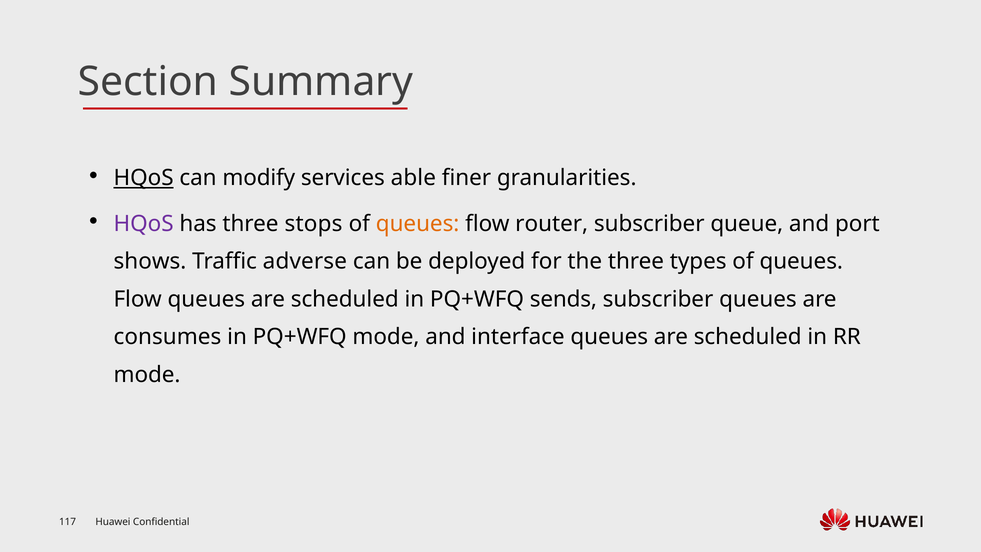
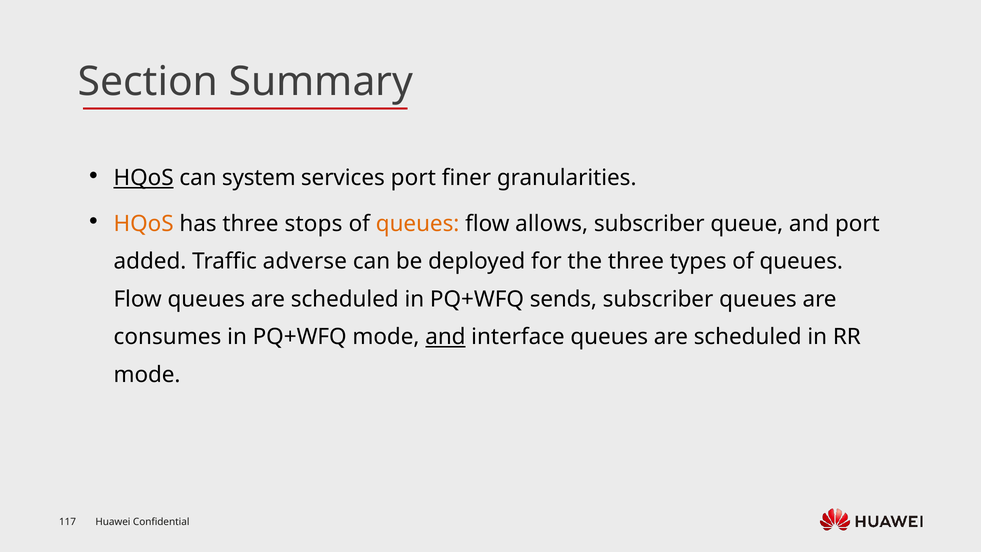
modify: modify -> system (259, 178)
services able: able -> port (413, 178)
HQoS colour: purple -> orange (144, 224)
router: router -> allows (552, 224)
shows: shows -> added (150, 261)
and underline: none -> present (445, 337)
